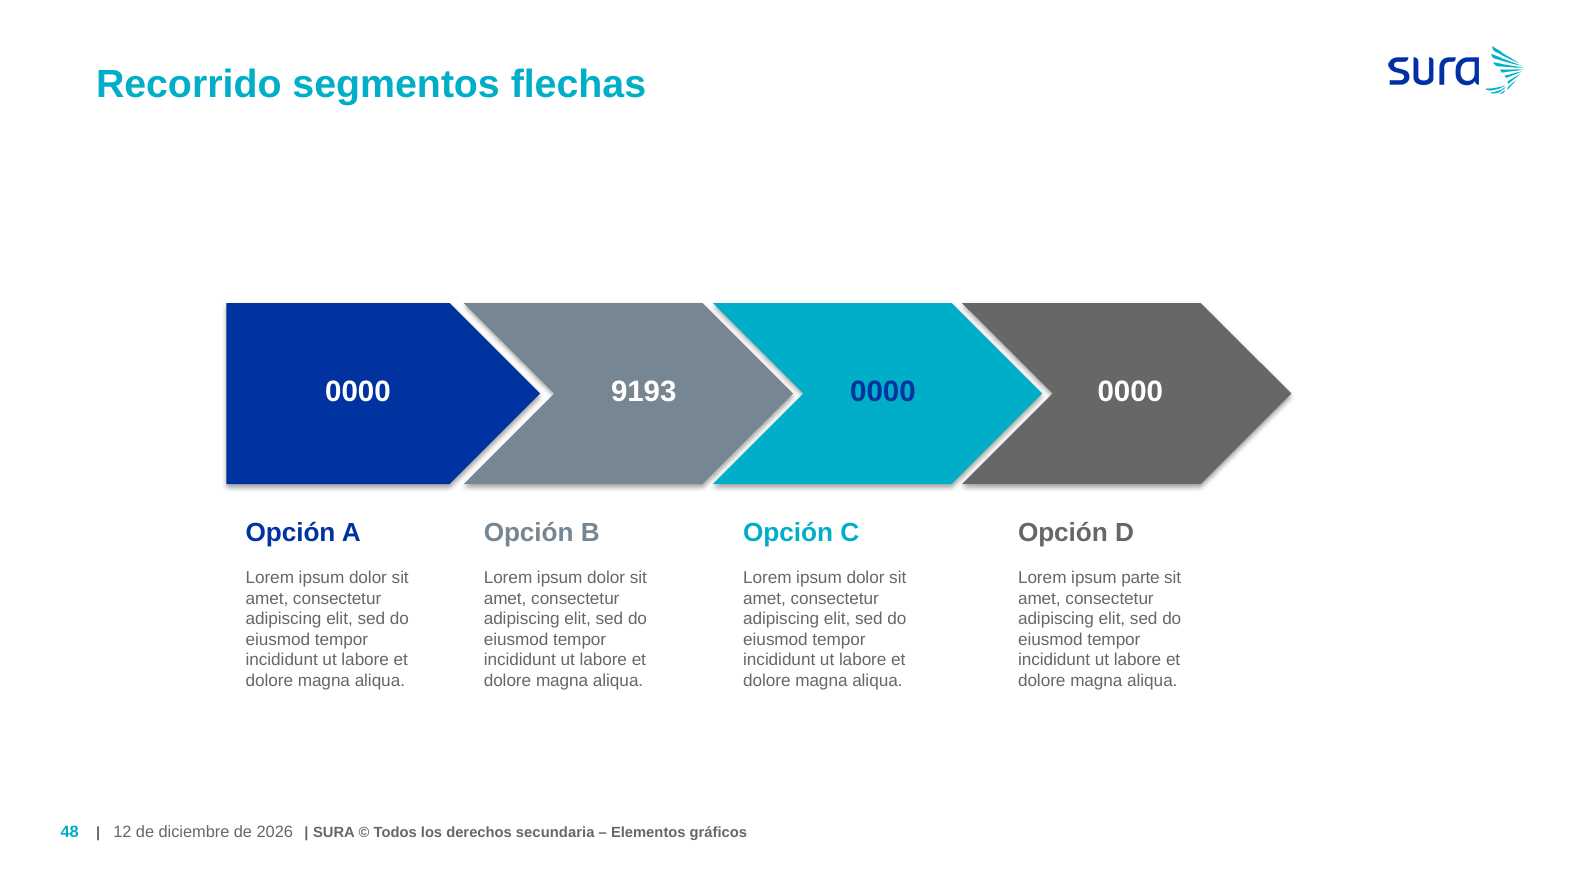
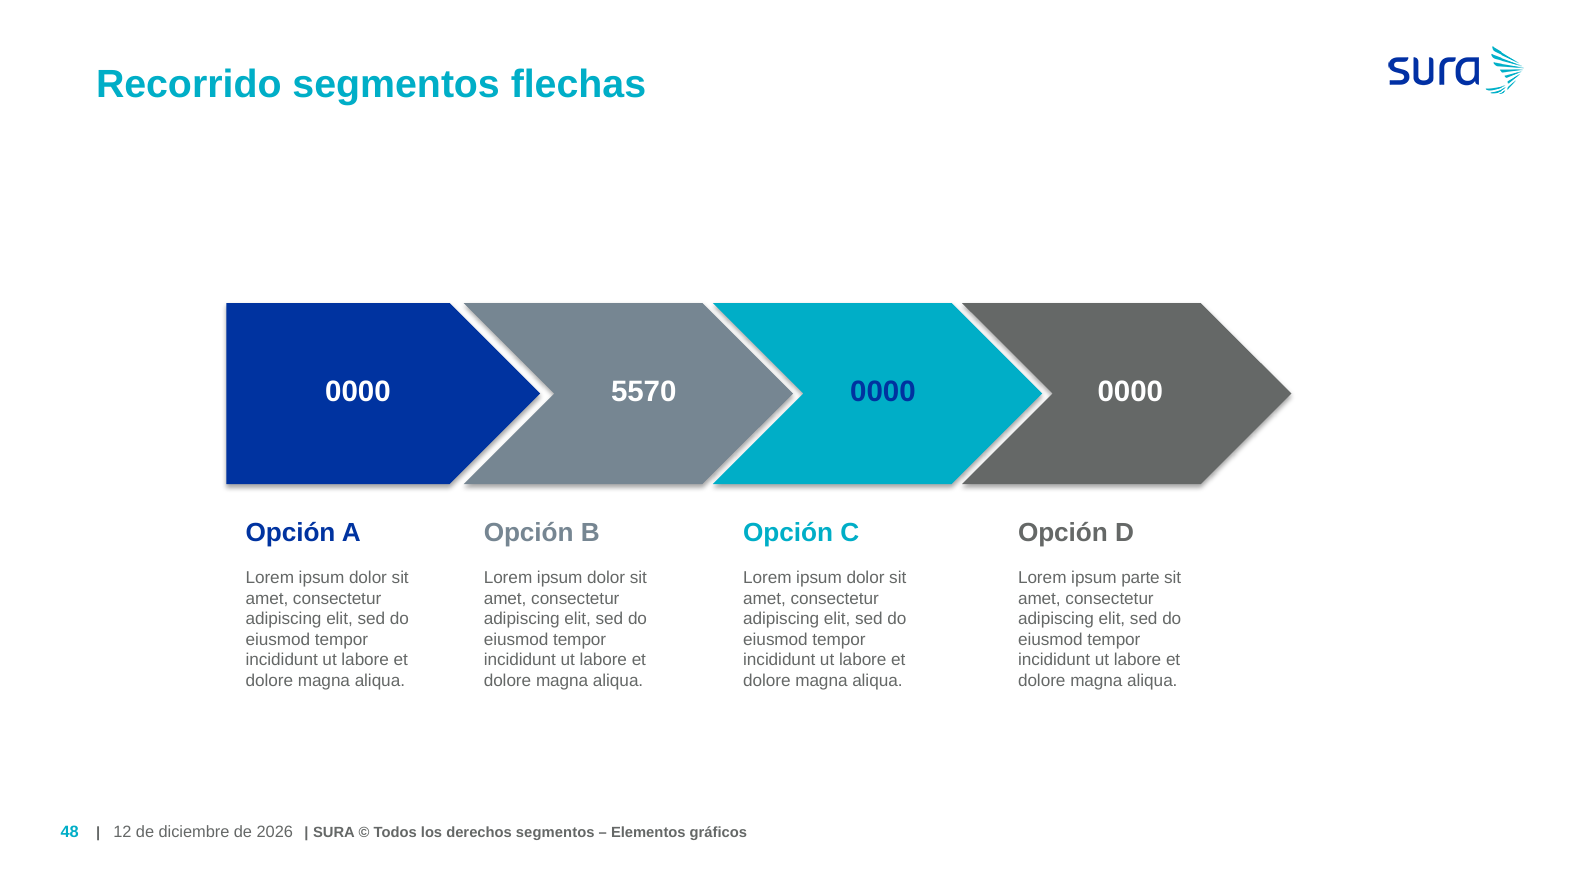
9193: 9193 -> 5570 (644, 392)
derechos secundaria: secundaria -> segmentos (555, 833)
